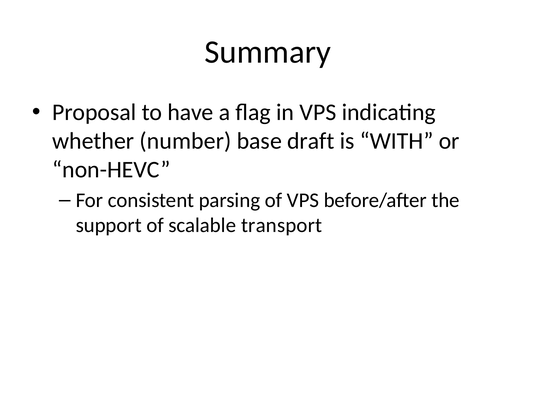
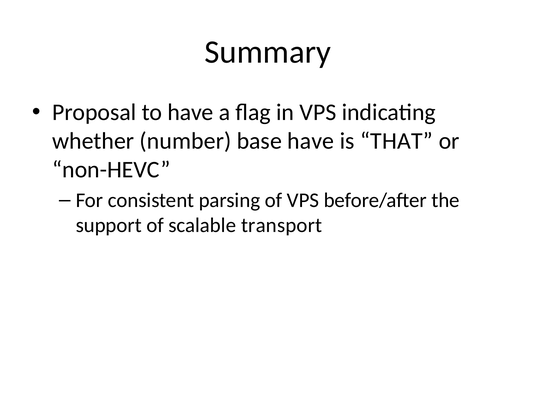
base draft: draft -> have (311, 141)
WITH: WITH -> THAT (396, 141)
